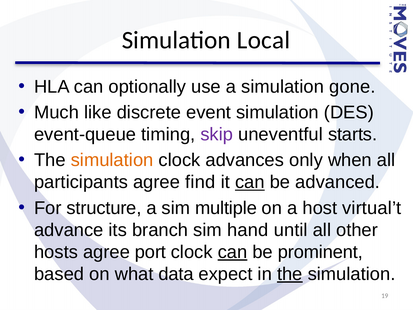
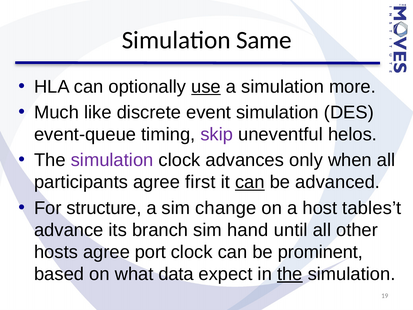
Local: Local -> Same (264, 40)
use underline: none -> present (206, 87)
gone: gone -> more (352, 87)
starts: starts -> helos (352, 134)
simulation colour: orange -> purple (112, 160)
find: find -> first (200, 182)
multiple: multiple -> change (226, 208)
virtual’t: virtual’t -> tables’t (372, 208)
can underline: present -> none (233, 252)
